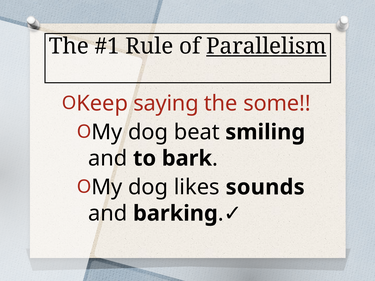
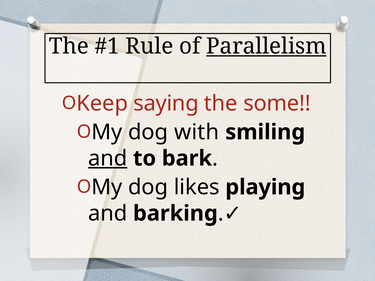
beat: beat -> with (197, 132)
and underline: none -> present (108, 159)
sounds: sounds -> playing (265, 187)
